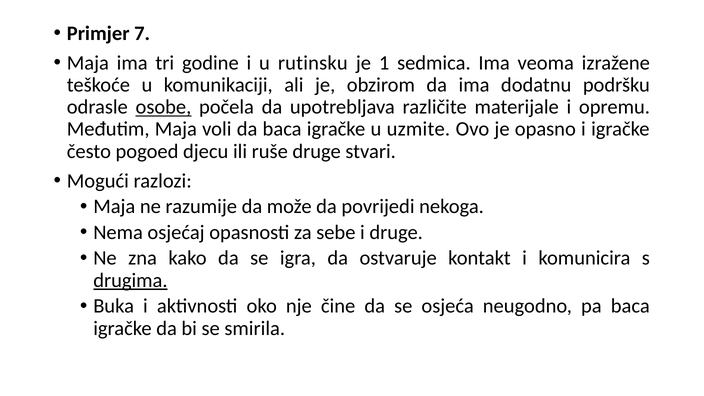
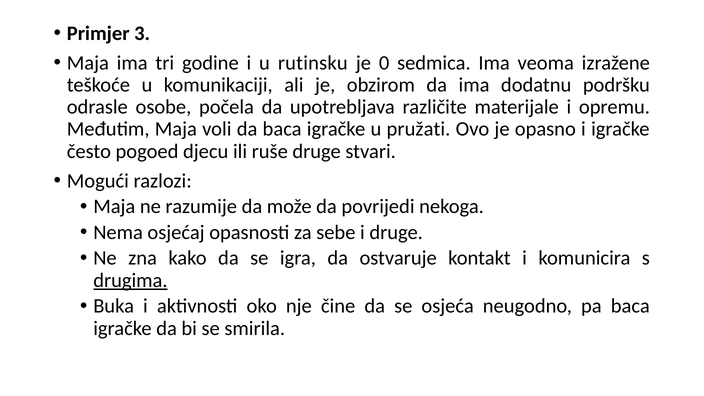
7: 7 -> 3 (142, 33)
1: 1 -> 0 (384, 63)
osobe underline: present -> none (163, 107)
uzmite: uzmite -> pružati (418, 129)
